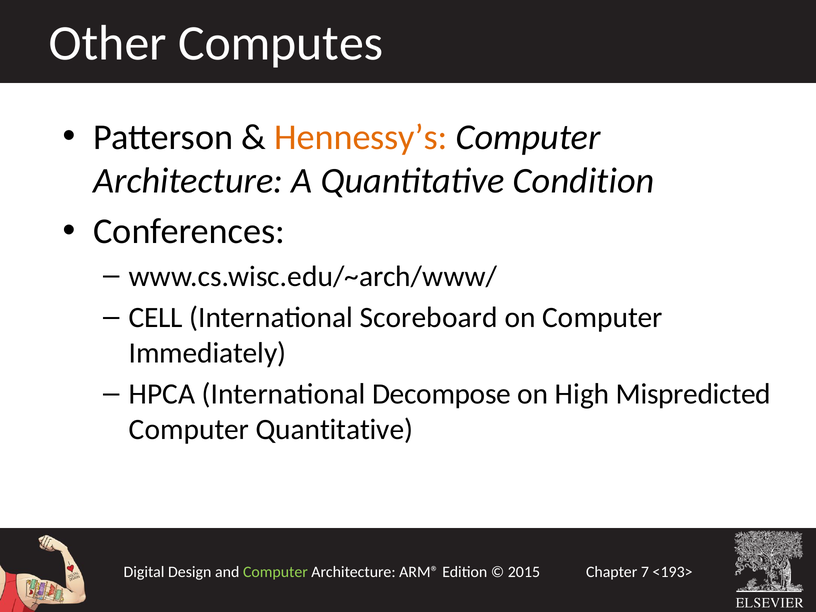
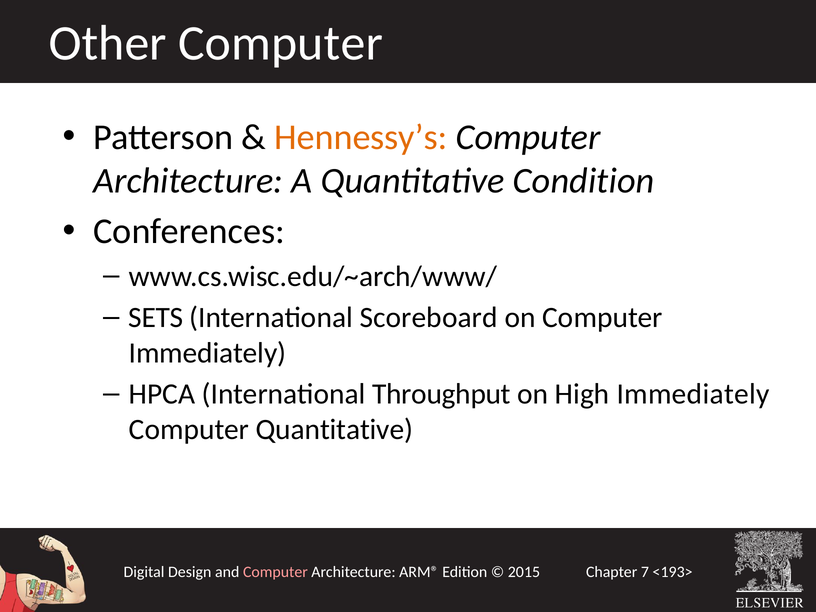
Other Computes: Computes -> Computer (280, 44)
CELL: CELL -> SETS (156, 318)
Decompose: Decompose -> Throughput (442, 394)
High Mispredicted: Mispredicted -> Immediately (693, 394)
Computer colour: light green -> pink (275, 572)
